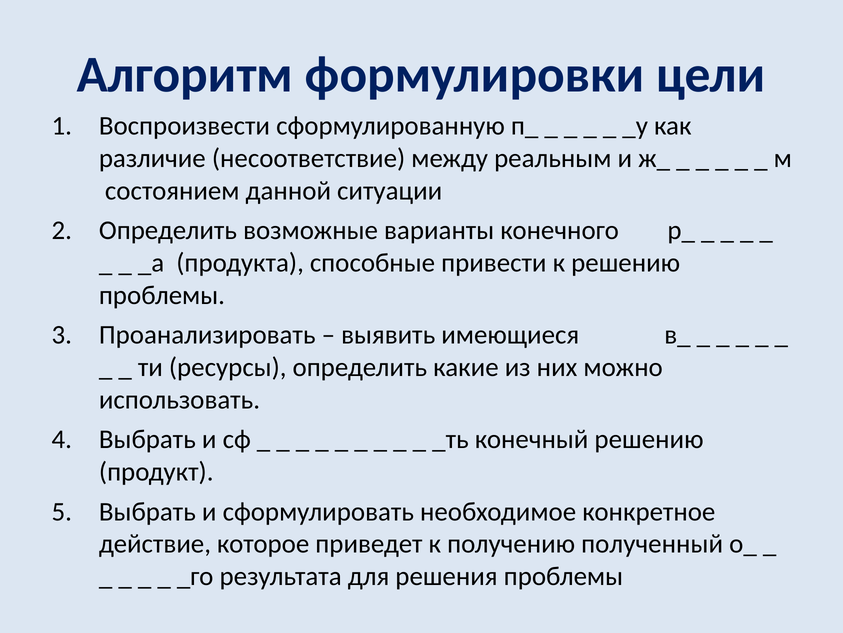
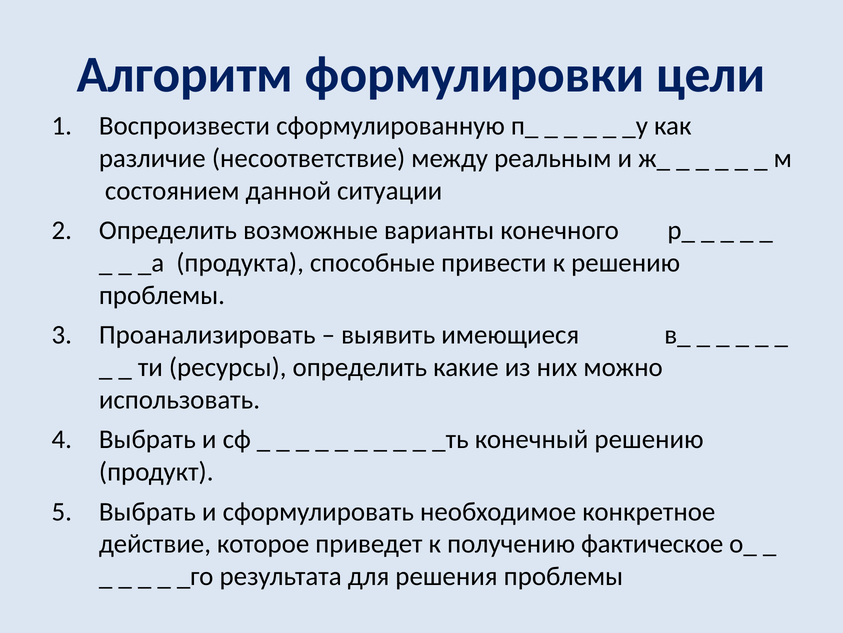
полученный: полученный -> фактическое (652, 543)
